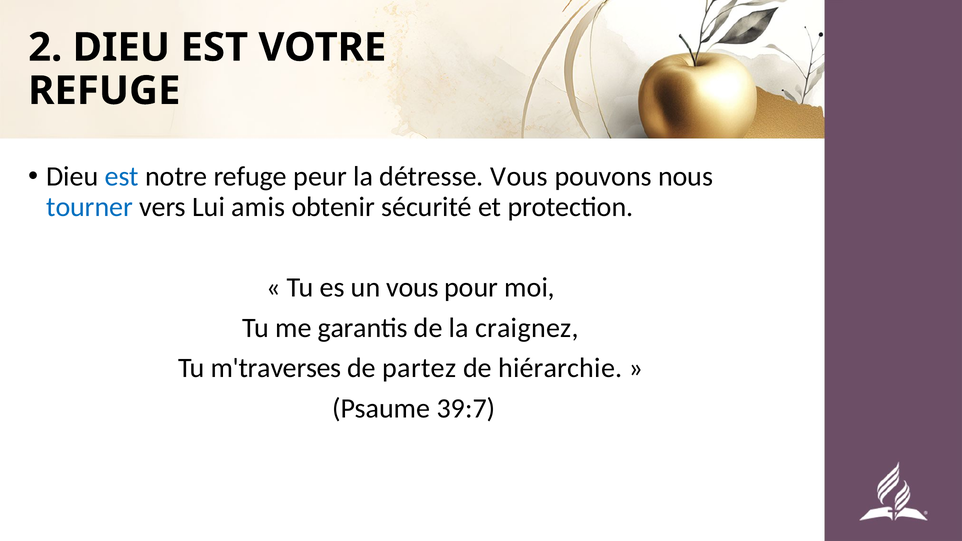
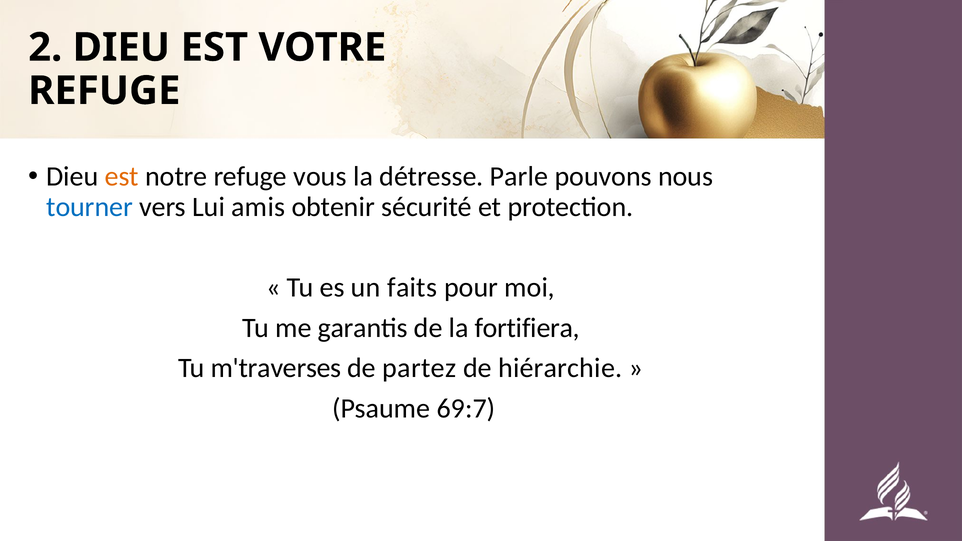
est colour: blue -> orange (122, 177)
peur: peur -> vous (320, 177)
détresse Vous: Vous -> Parle (519, 177)
un vous: vous -> faits (412, 287)
craignez: craignez -> fortifiera (527, 328)
39:7: 39:7 -> 69:7 (466, 408)
